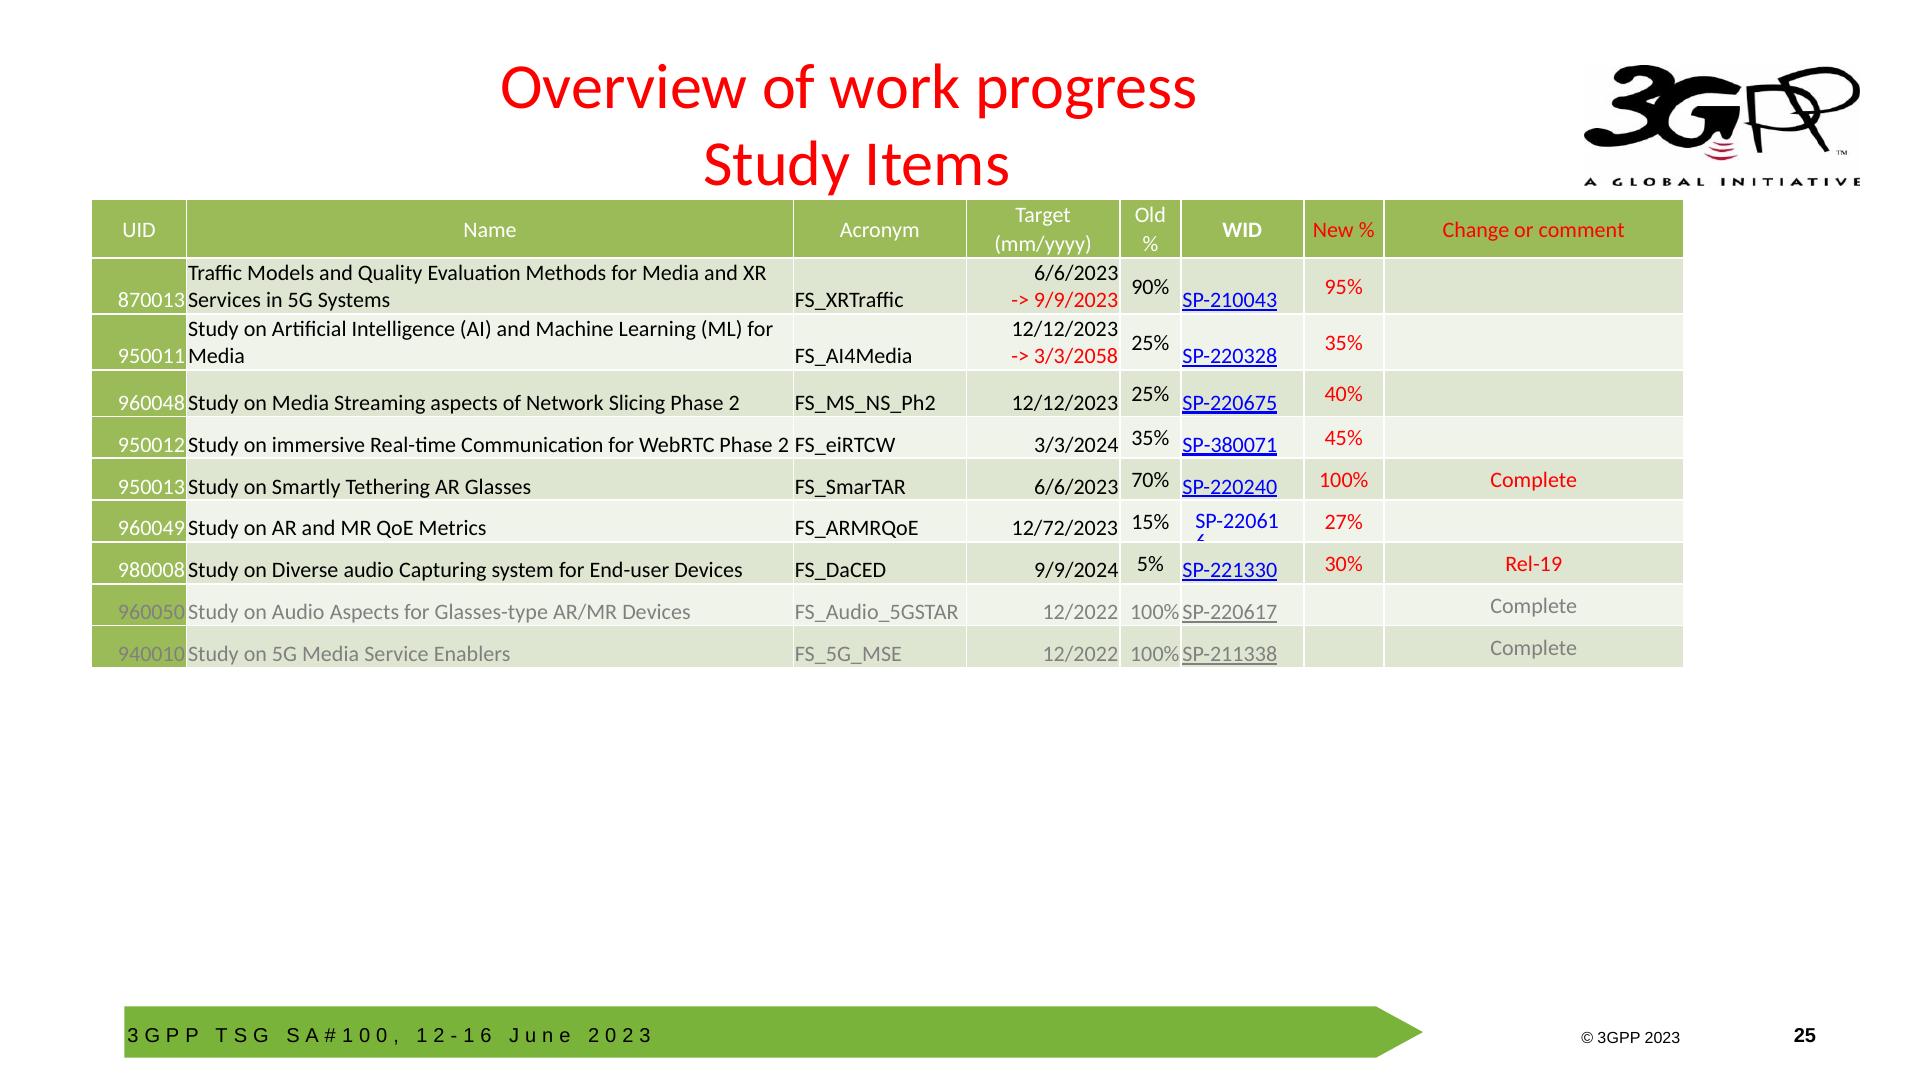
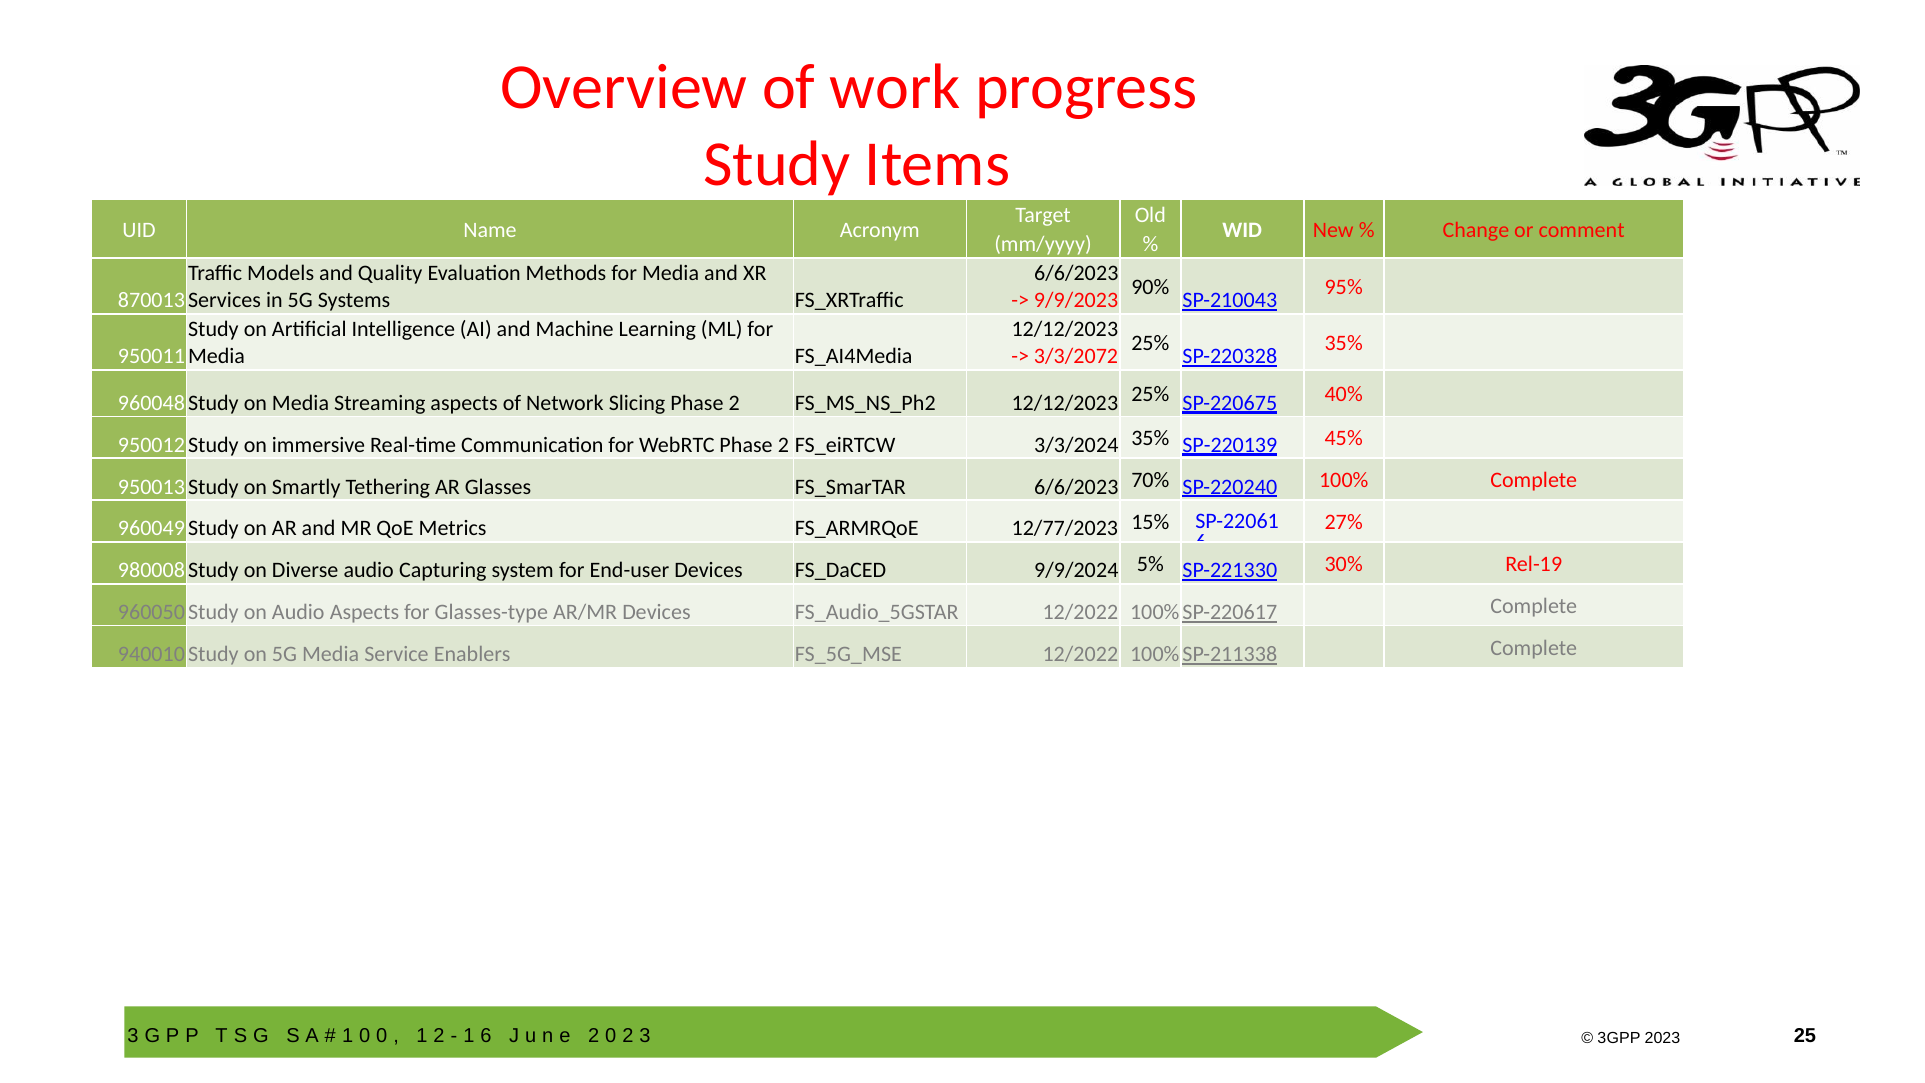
3/3/2058: 3/3/2058 -> 3/3/2072 (1076, 356)
SP-380071: SP-380071 -> SP-220139 (1230, 445)
12/72/2023: 12/72/2023 -> 12/77/2023 (1065, 528)
